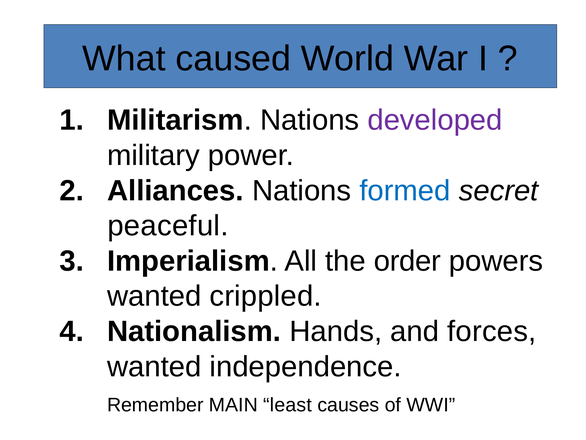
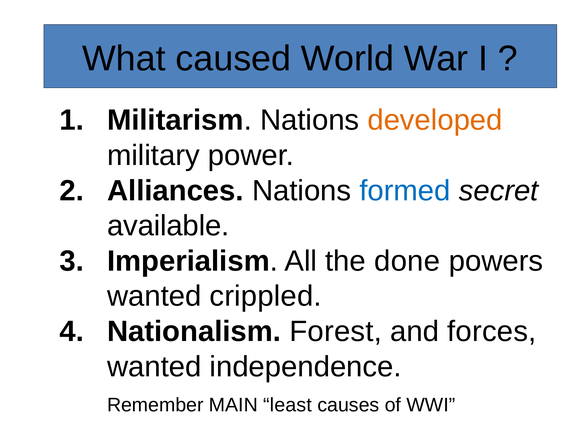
developed colour: purple -> orange (435, 120)
peaceful: peaceful -> available (168, 226)
order: order -> done (407, 261)
Hands: Hands -> Forest (336, 331)
